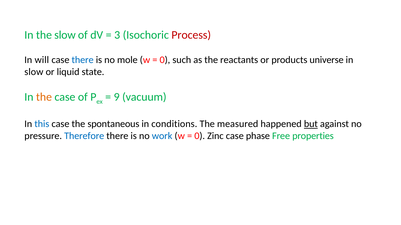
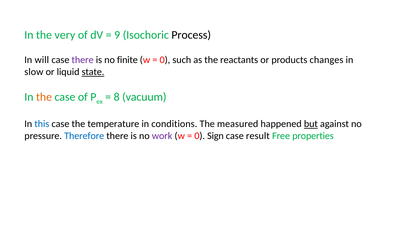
the slow: slow -> very (65, 35)
3: 3 -> 9 (117, 35)
Process colour: red -> black (191, 35)
there colour: blue -> purple (83, 60)
mole: mole -> finite (127, 60)
universe: universe -> changes (326, 60)
state underline: none -> present (93, 72)
9: 9 -> 8 (117, 97)
spontaneous: spontaneous -> temperature (113, 124)
work colour: blue -> purple (162, 136)
Zinc: Zinc -> Sign (215, 136)
phase: phase -> result (258, 136)
